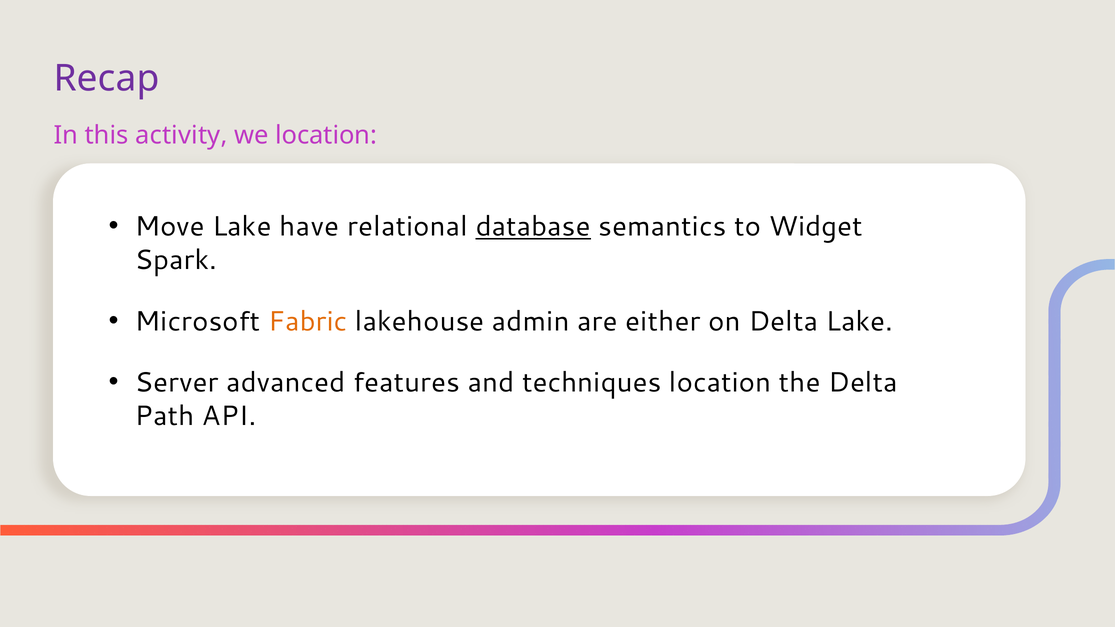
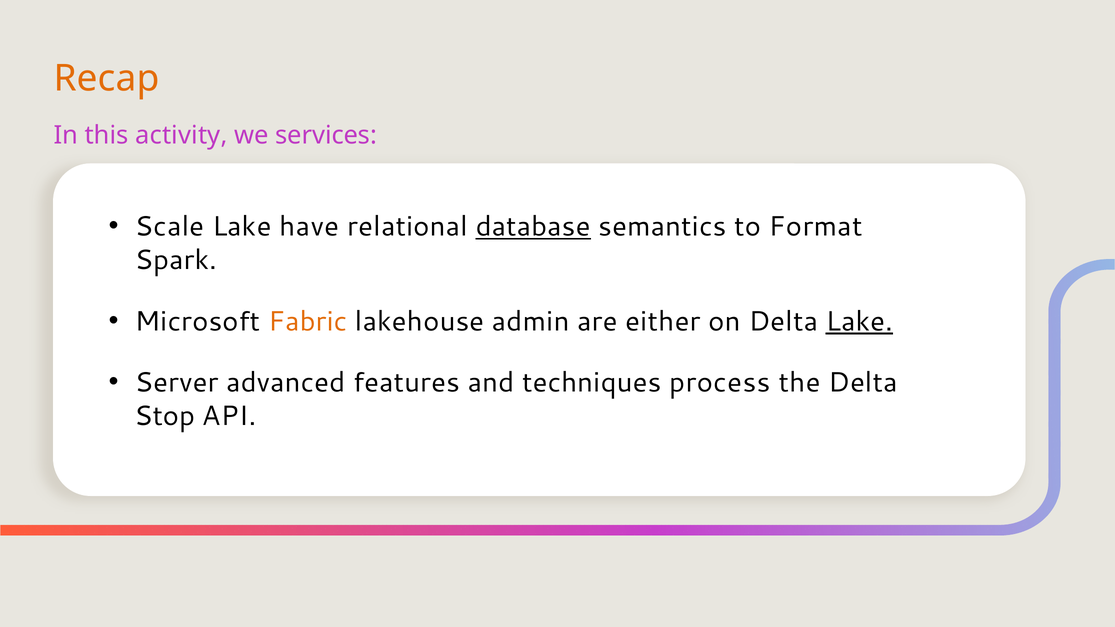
Recap colour: purple -> orange (107, 78)
we location: location -> services (326, 135)
Move: Move -> Scale (170, 227)
Widget: Widget -> Format (816, 227)
Lake underline: none -> present (859, 322)
techniques location: location -> process (720, 383)
Path: Path -> Stop (165, 416)
